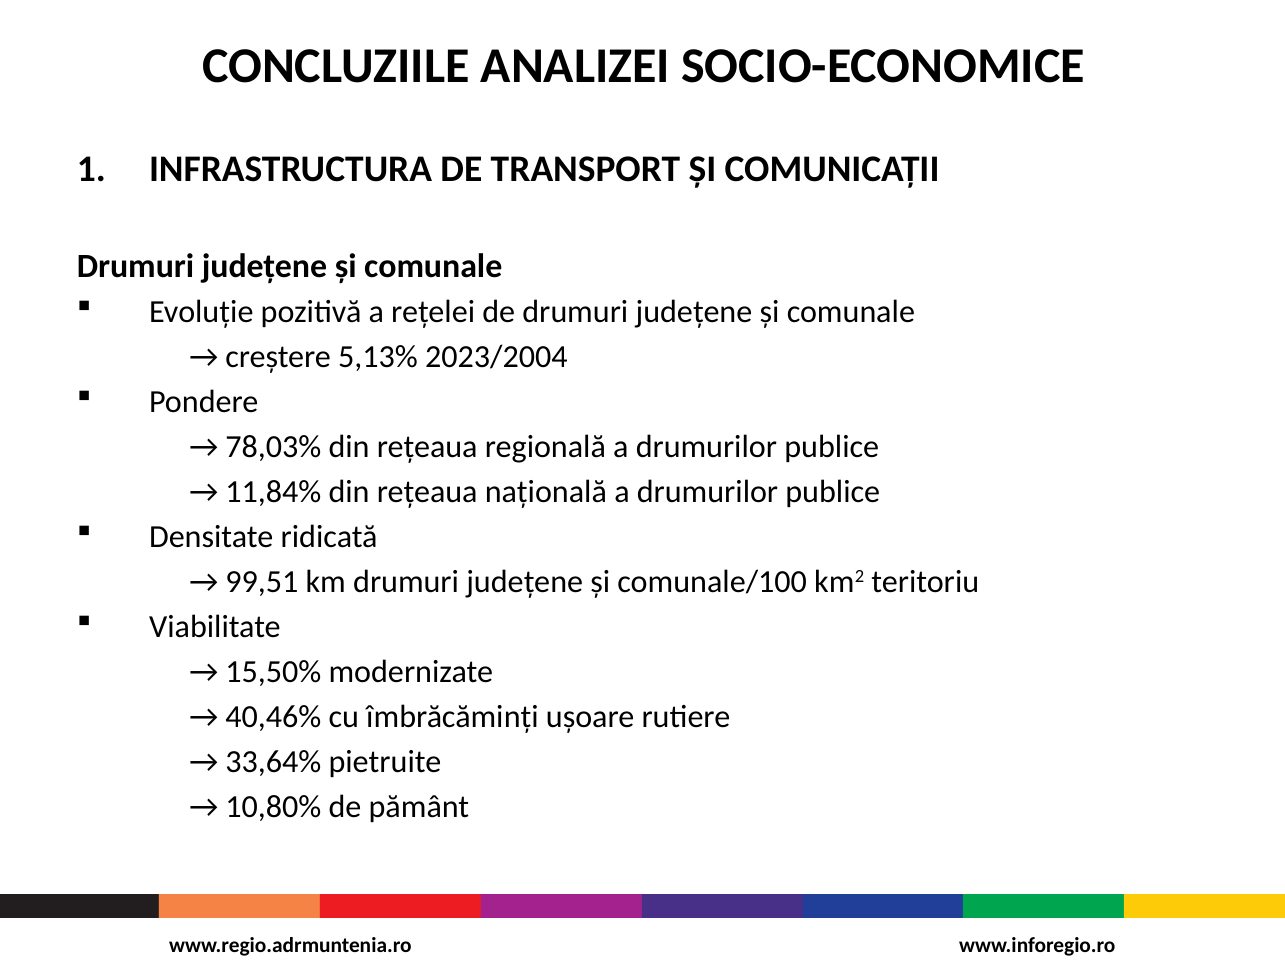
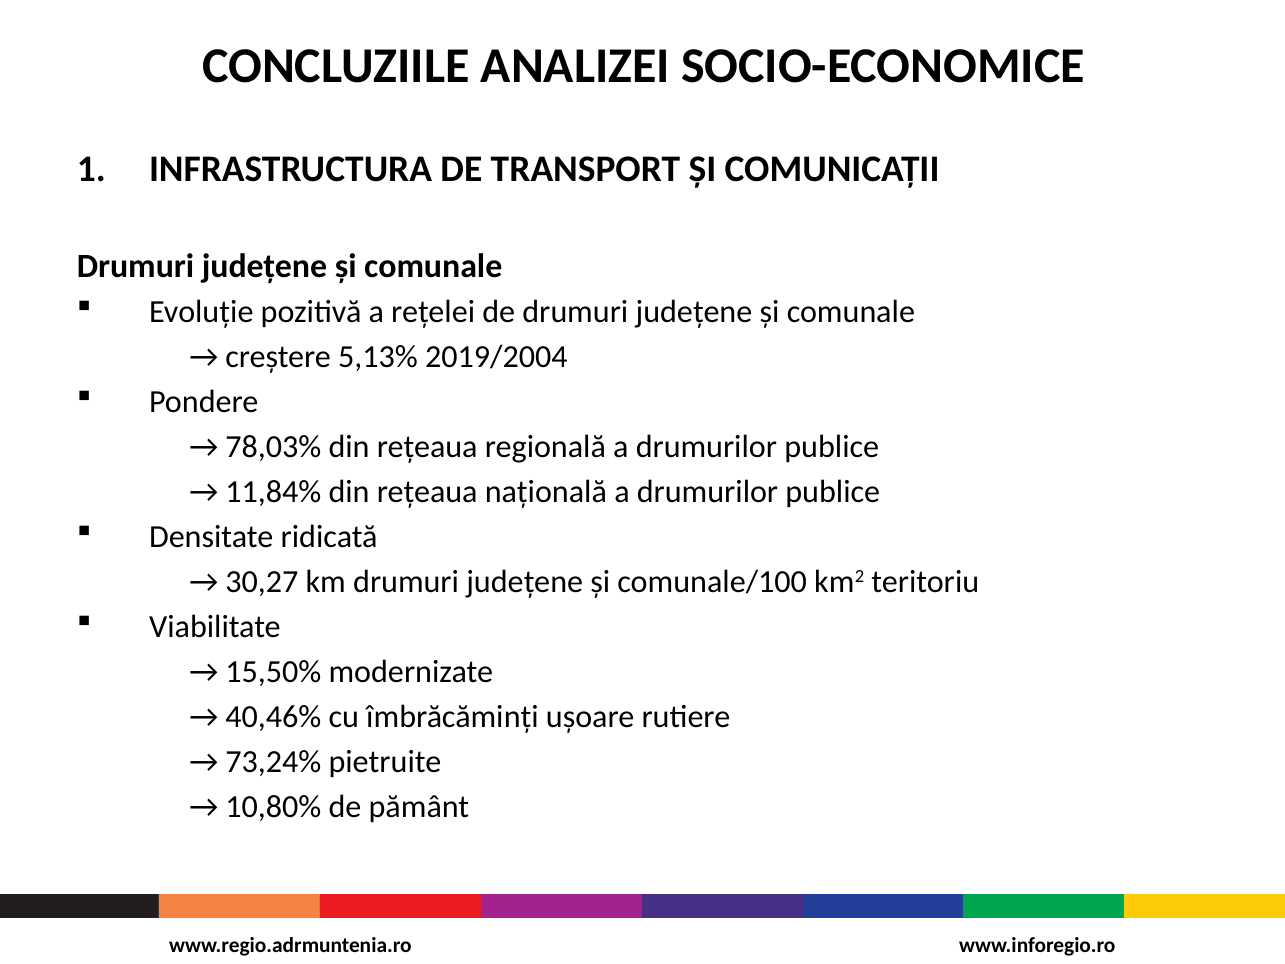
2023/2004: 2023/2004 -> 2019/2004 (496, 357)
99,51: 99,51 -> 30,27 (262, 582)
33,64%: 33,64% -> 73,24% (273, 762)
